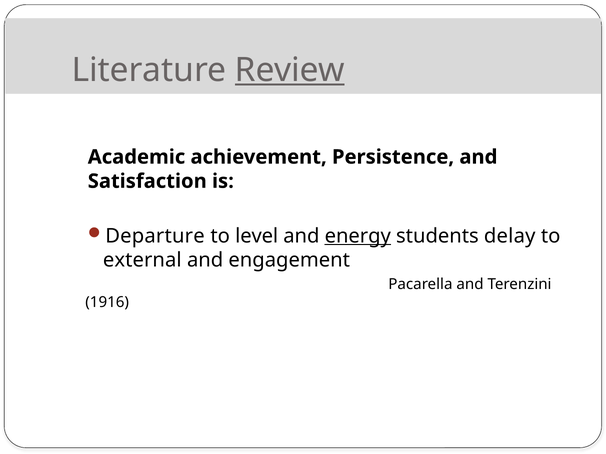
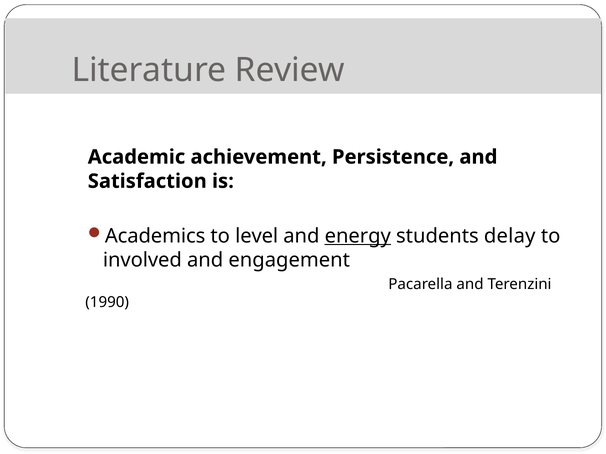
Review underline: present -> none (290, 70)
Departure: Departure -> Academics (155, 236)
external: external -> involved (142, 260)
1916: 1916 -> 1990 (107, 303)
